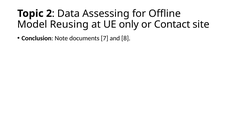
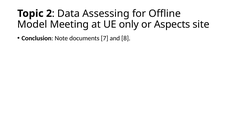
Reusing: Reusing -> Meeting (69, 25)
Contact: Contact -> Aspects (172, 25)
